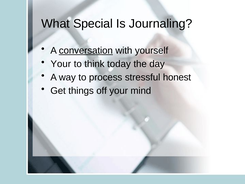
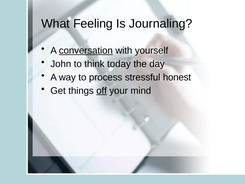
Special: Special -> Feeling (93, 24)
Your: Your -> John (61, 64)
off underline: none -> present (102, 91)
